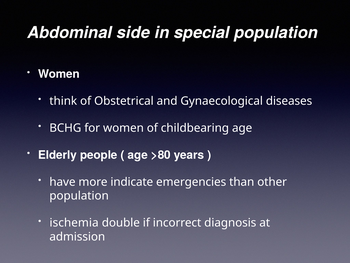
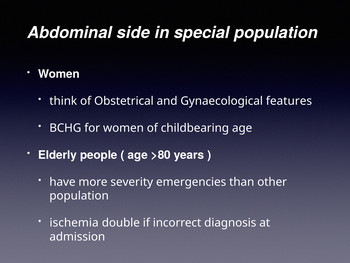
diseases: diseases -> features (289, 101)
indicate: indicate -> severity (132, 182)
